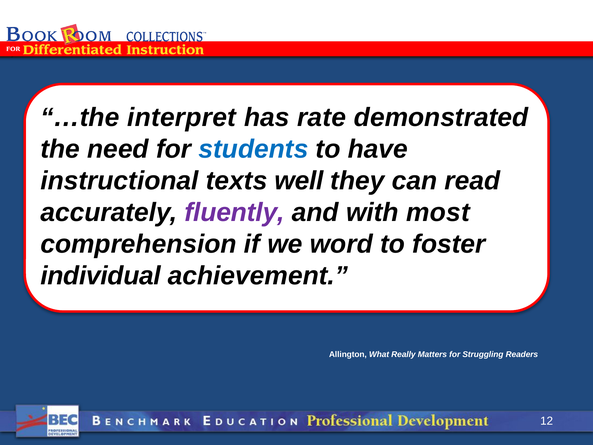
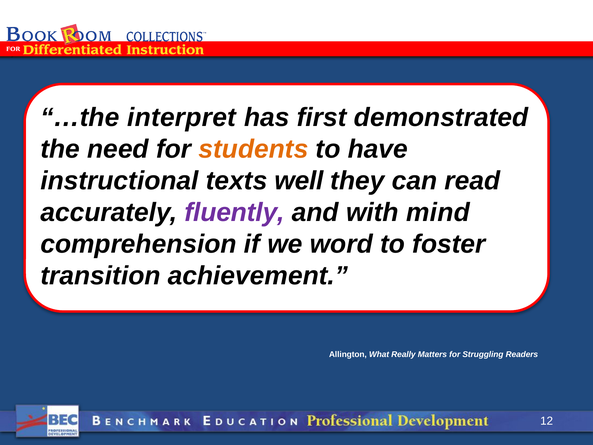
rate: rate -> first (322, 117)
students colour: blue -> orange (253, 149)
most: most -> mind (438, 212)
individual: individual -> transition (100, 276)
